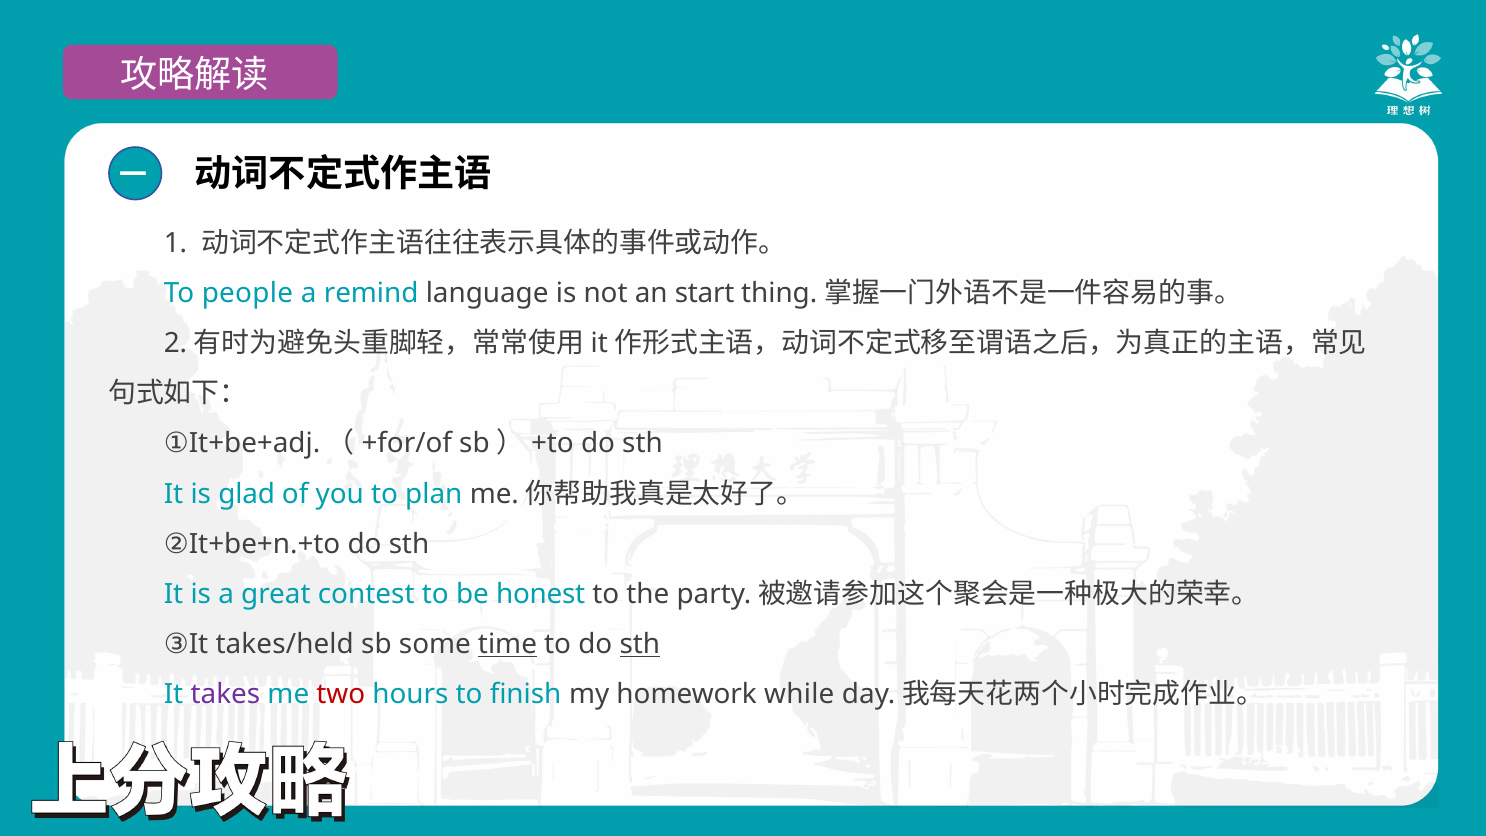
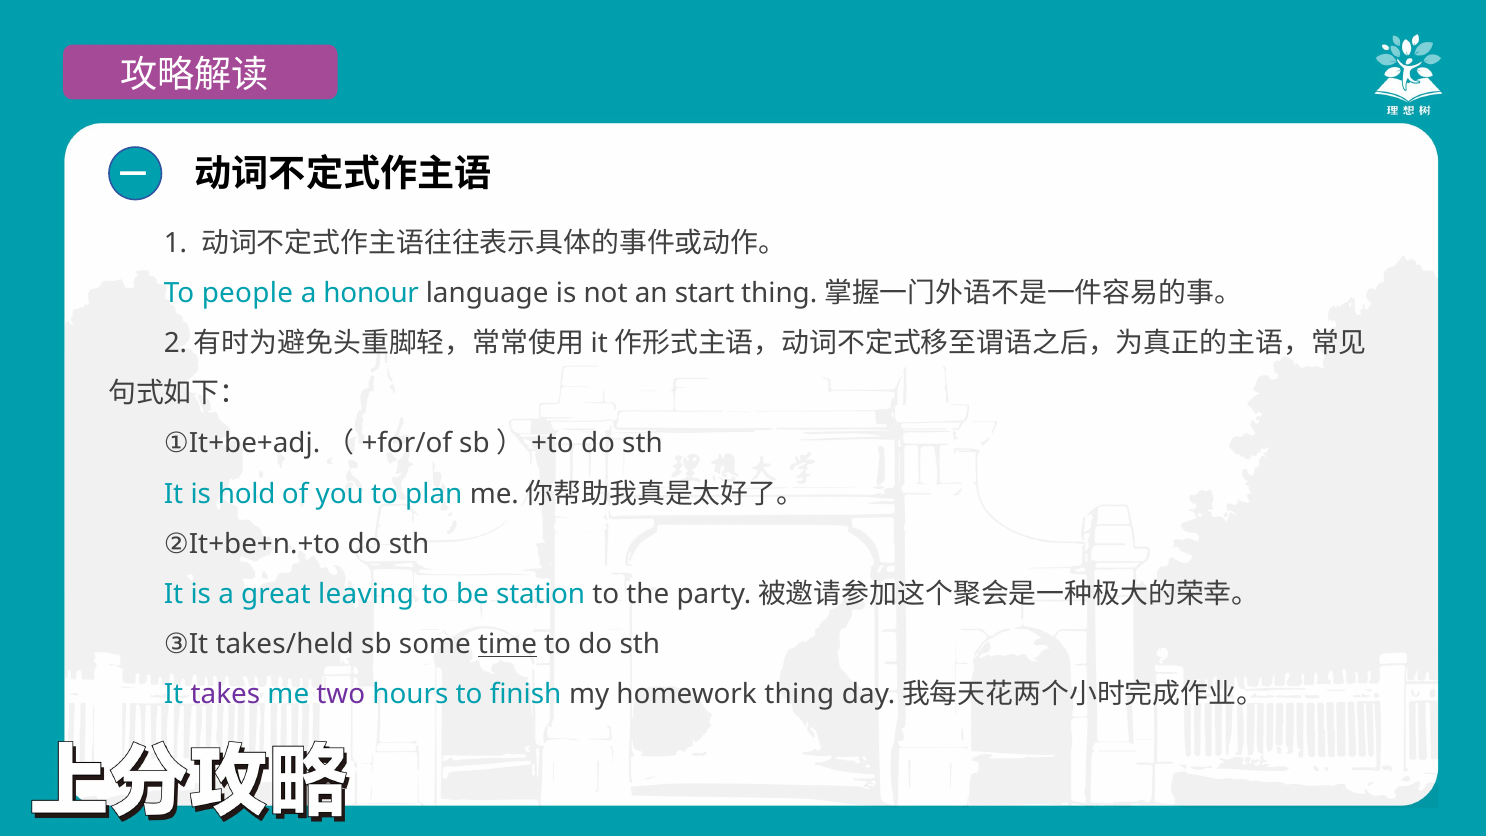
remind: remind -> honour (371, 293)
glad: glad -> hold (247, 494)
contest: contest -> leaving (366, 594)
honest: honest -> station (541, 594)
sth underline: present -> none (640, 644)
two colour: red -> purple (341, 694)
while: while -> thing (799, 694)
